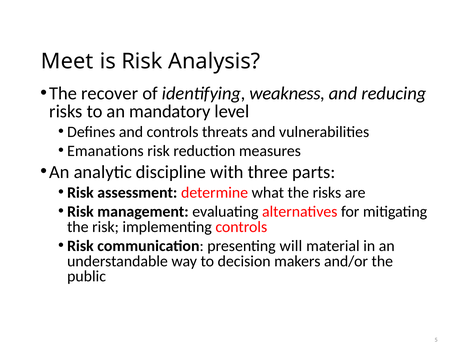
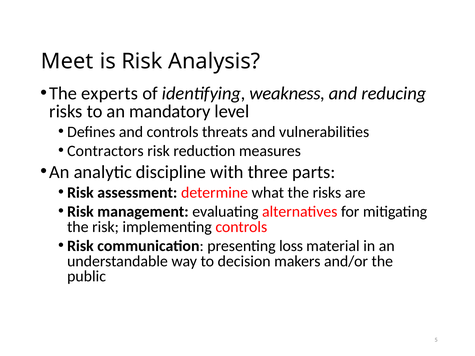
recover: recover -> experts (110, 94)
Emanations: Emanations -> Contractors (105, 151)
will: will -> loss (291, 246)
